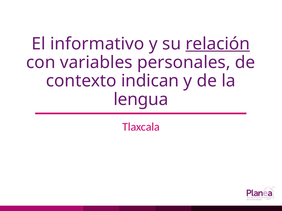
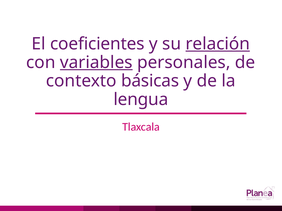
informativo: informativo -> coeficientes (97, 44)
variables underline: none -> present (96, 62)
indican: indican -> básicas (150, 81)
